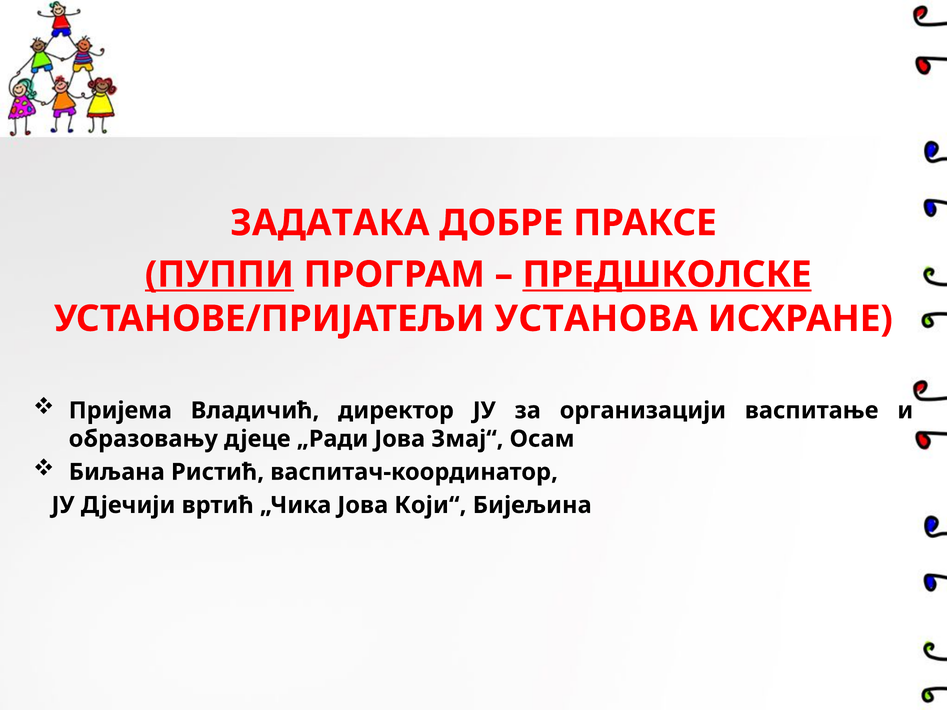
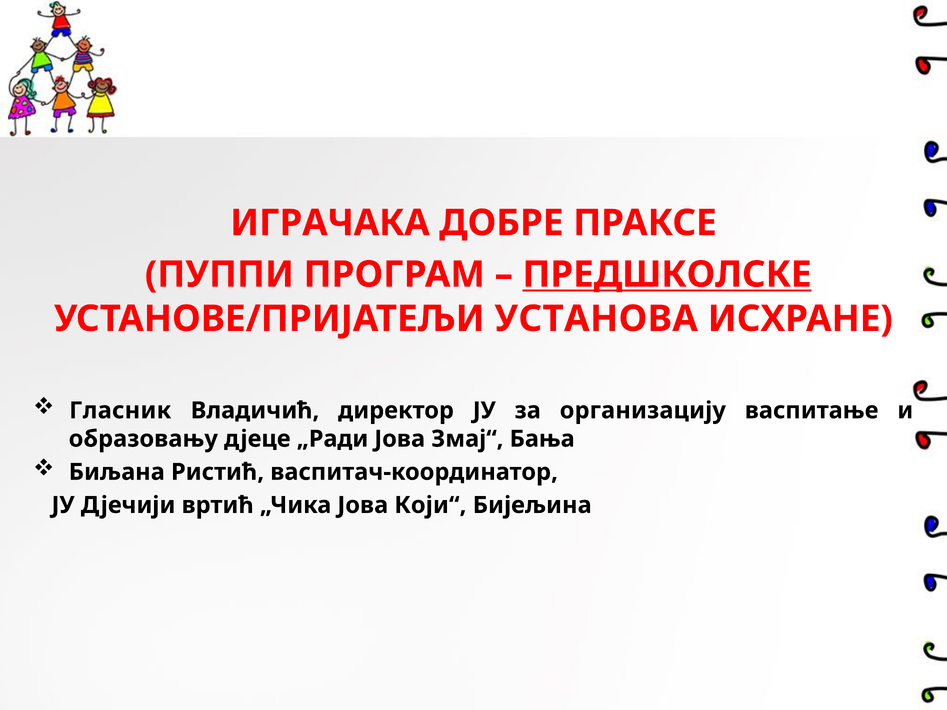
ЗАДАТАКА: ЗАДАТАКА -> ИГРАЧАКА (330, 223)
ПУППИ underline: present -> none (219, 275)
Пријема: Пријема -> Гласник (120, 411)
организацији: организацији -> организацију (643, 411)
Осам: Осам -> Бања (542, 439)
